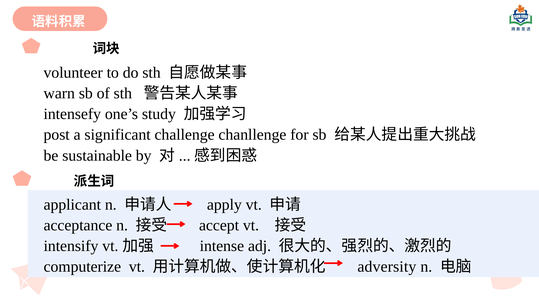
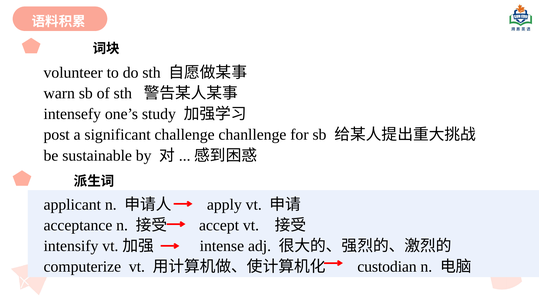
adversity: adversity -> custodian (387, 267)
